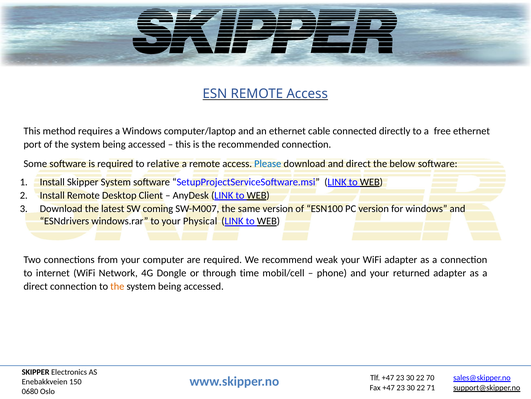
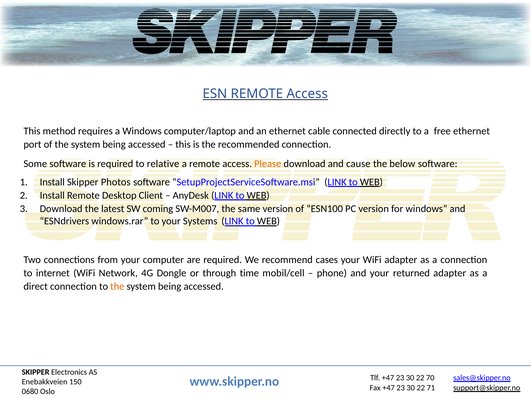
Please colour: blue -> orange (268, 163)
and direct: direct -> cause (358, 163)
Skipper System: System -> Photos (116, 182)
Physical: Physical -> Systems (200, 221)
weak: weak -> cases (327, 259)
